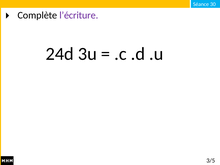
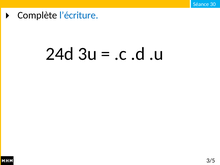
l’écriture colour: purple -> blue (79, 15)
